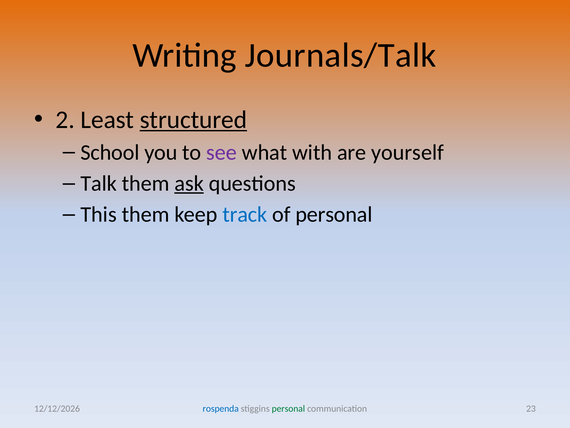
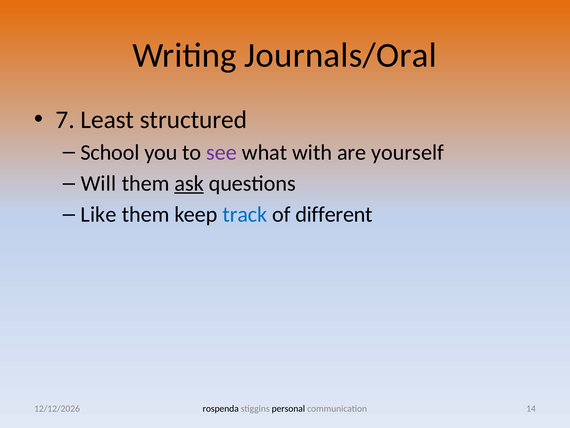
Journals/Talk: Journals/Talk -> Journals/Oral (341, 55)
2: 2 -> 7 (65, 120)
structured underline: present -> none (193, 120)
Talk: Talk -> Will (99, 183)
This: This -> Like (99, 214)
of personal: personal -> different (334, 214)
rospenda colour: blue -> black (221, 408)
personal colour: green -> black (288, 408)
23: 23 -> 14 (531, 408)
